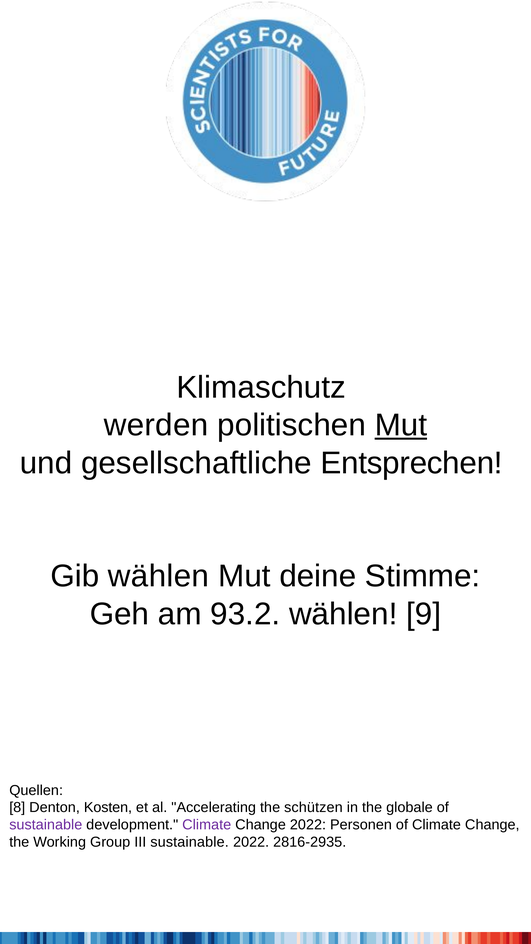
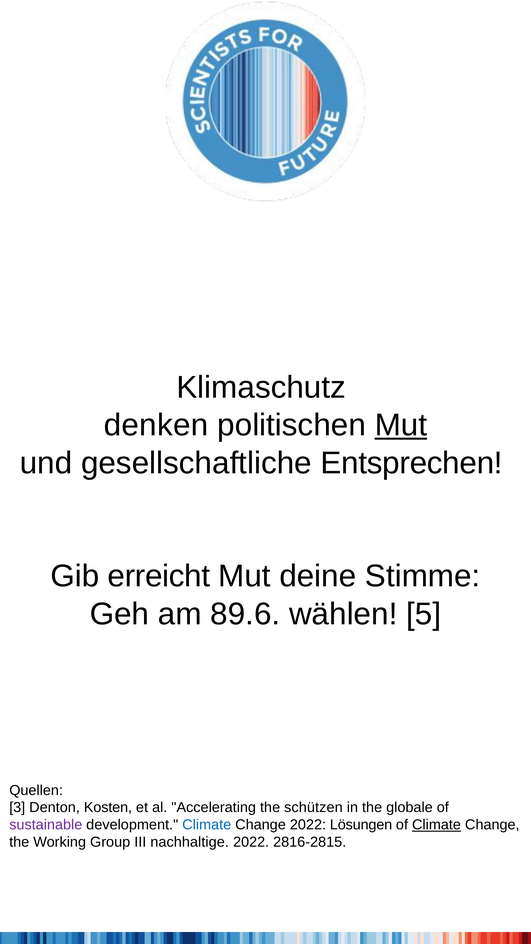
werden: werden -> denken (156, 425)
Gib wählen: wählen -> erreicht (159, 576)
93.2: 93.2 -> 89.6 (245, 614)
9: 9 -> 5 (424, 614)
8: 8 -> 3 (17, 808)
Climate colour: purple -> blue (207, 825)
Personen: Personen -> Lösungen (361, 825)
Climate underline: none -> present (436, 825)
III sustainable: sustainable -> nachhaltige (190, 842)
2816-2935: 2816-2935 -> 2816-2815 (310, 842)
